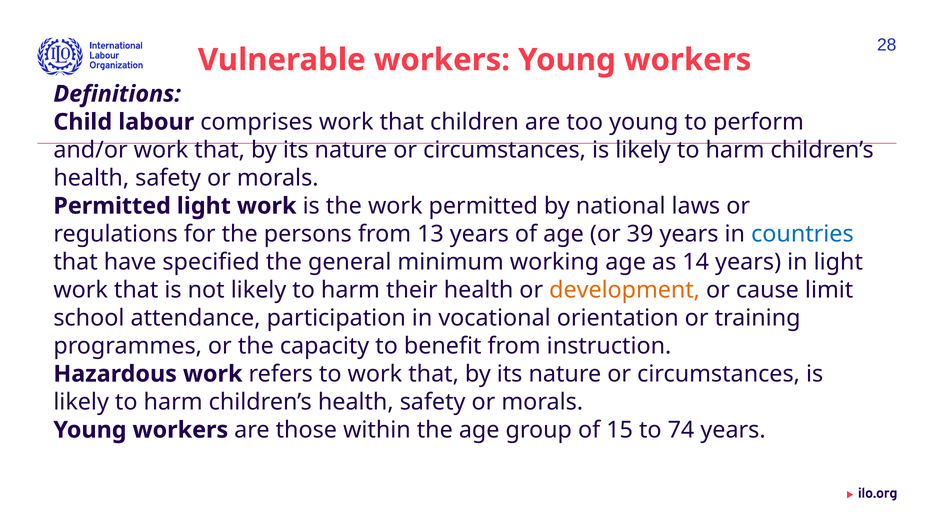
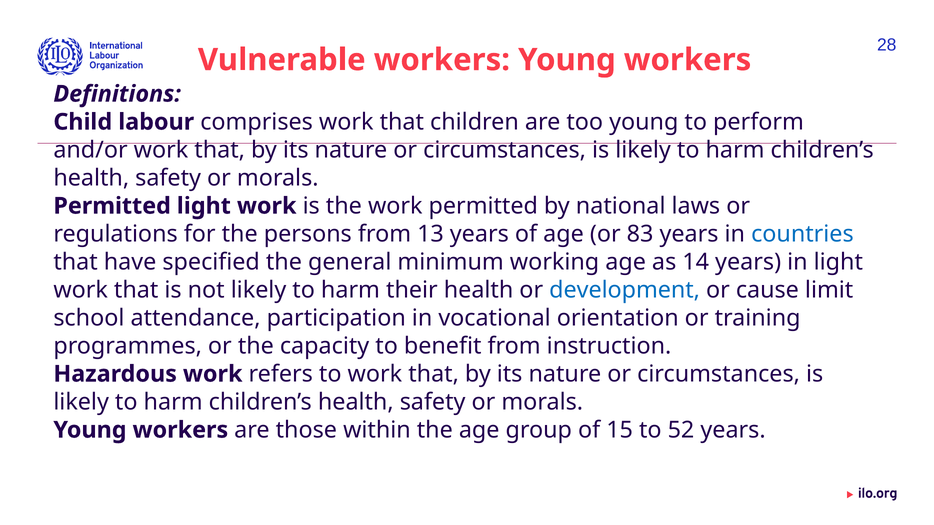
39: 39 -> 83 (640, 234)
development colour: orange -> blue (625, 290)
74: 74 -> 52 (681, 430)
